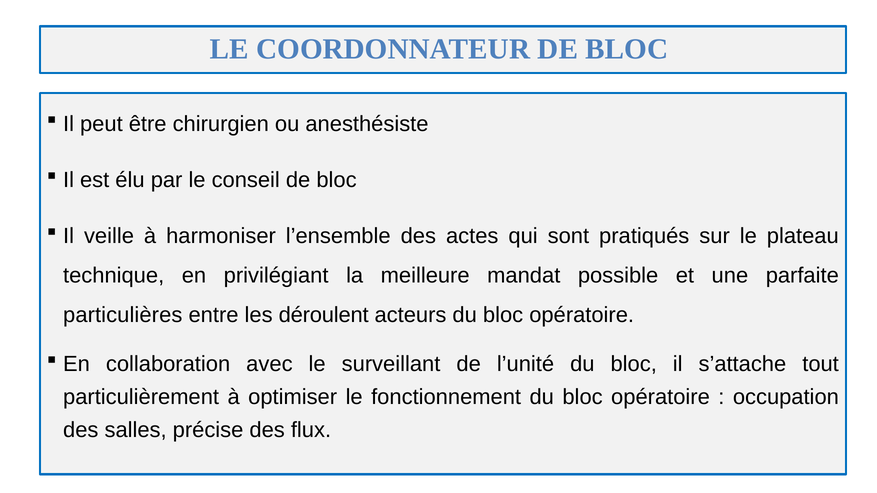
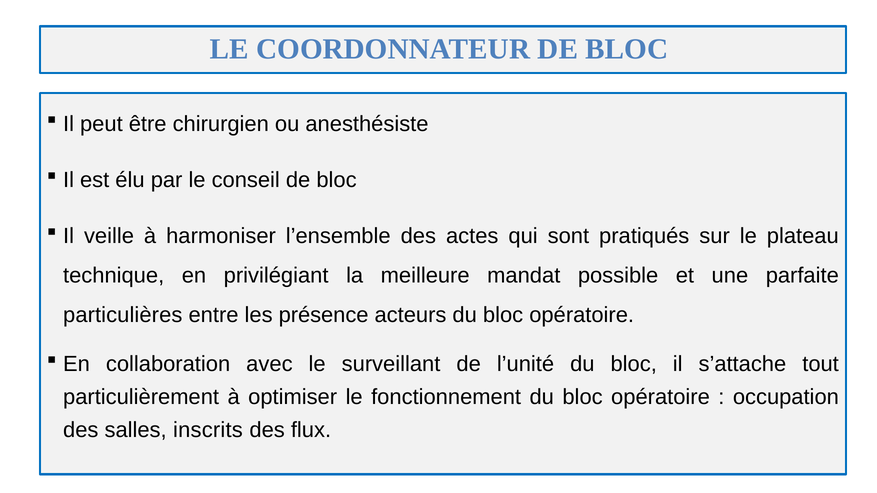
déroulent: déroulent -> présence (324, 315)
précise: précise -> inscrits (208, 430)
